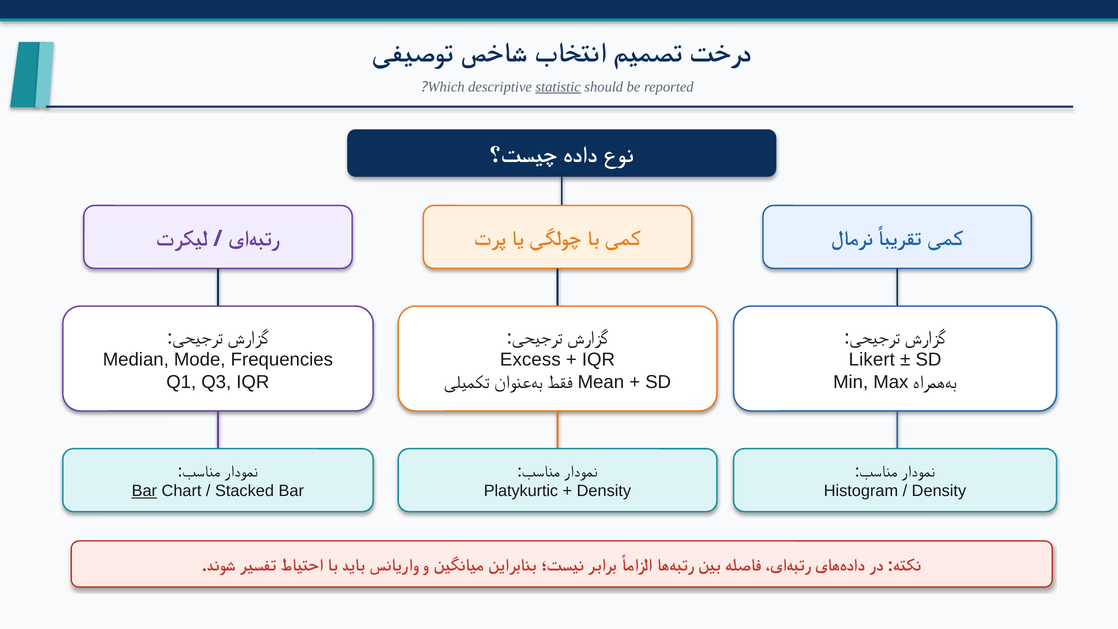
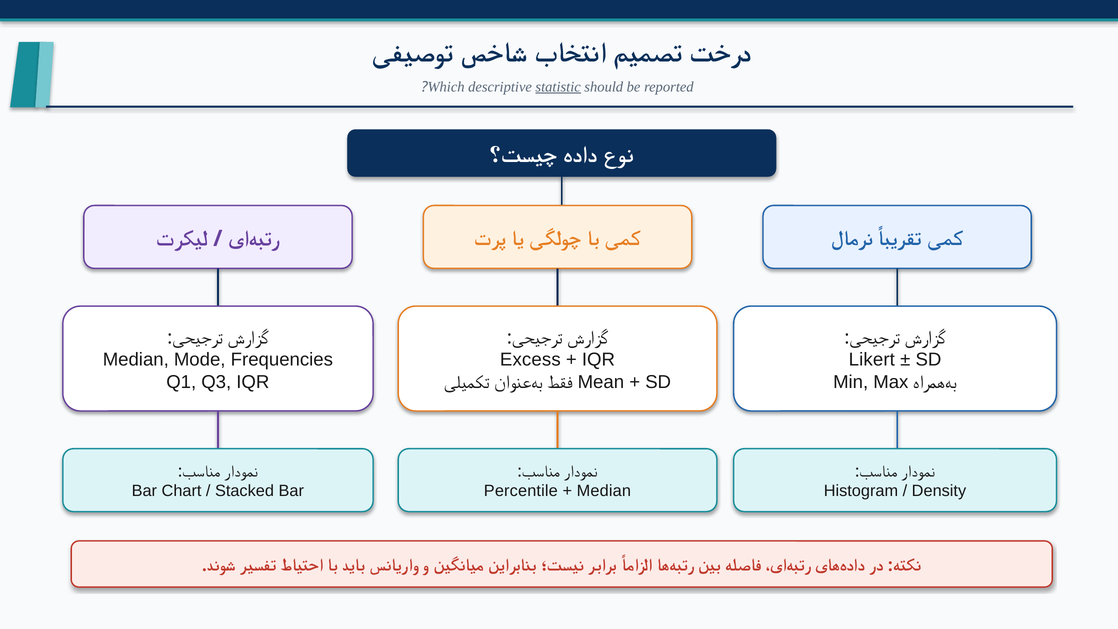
Bar underline: present -> none (144, 491)
Platykurtic: Platykurtic -> Percentile (521, 491)
Density: Density -> Median (604, 491)
